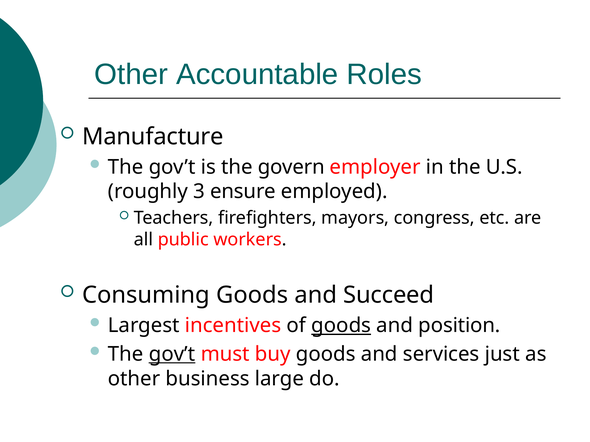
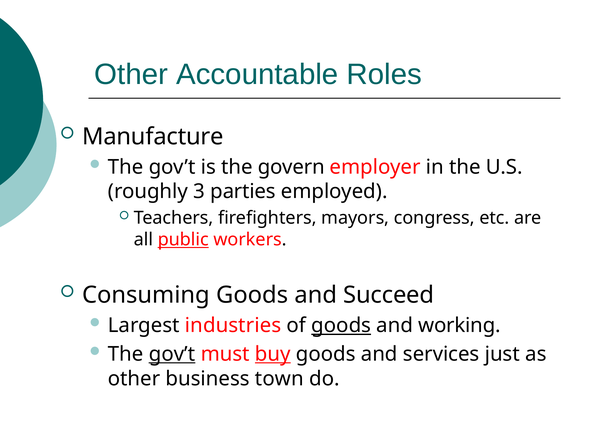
ensure: ensure -> parties (243, 192)
public underline: none -> present (183, 240)
incentives: incentives -> industries (233, 326)
position: position -> working (459, 326)
buy underline: none -> present (273, 354)
large: large -> town (279, 379)
